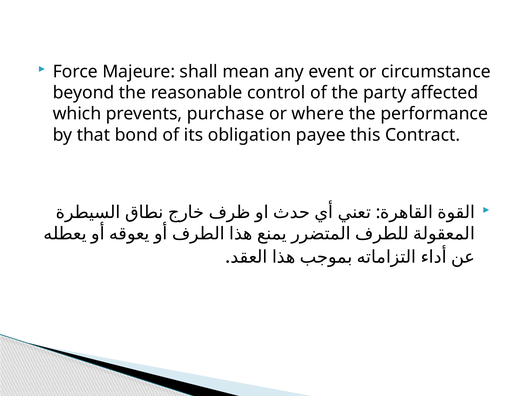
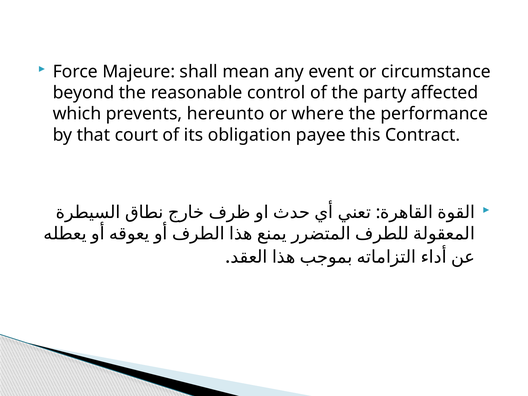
purchase: purchase -> hereunto (226, 114)
bond: bond -> court (136, 135)
